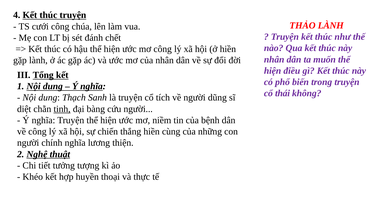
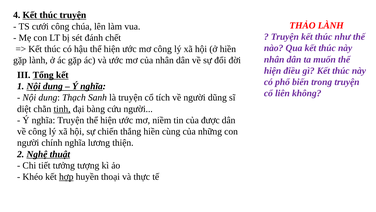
thái: thái -> liên (282, 93)
bệnh: bệnh -> được (210, 120)
hợp underline: none -> present (66, 176)
